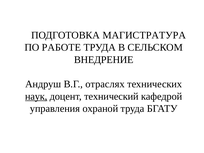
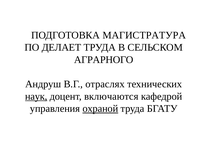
РАБОТЕ: РАБОТЕ -> ДЕЛАЕТ (61, 47)
ВНЕДРЕНИЕ: ВНЕДРЕНИЕ -> АГРАРНОГО (104, 60)
технический: технический -> включаются (111, 96)
охраной underline: none -> present (100, 109)
